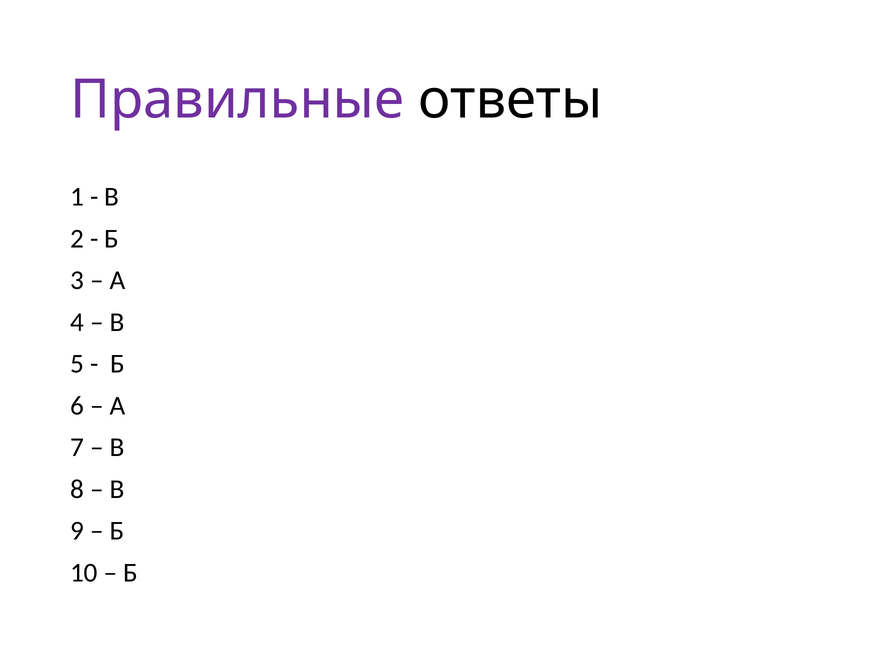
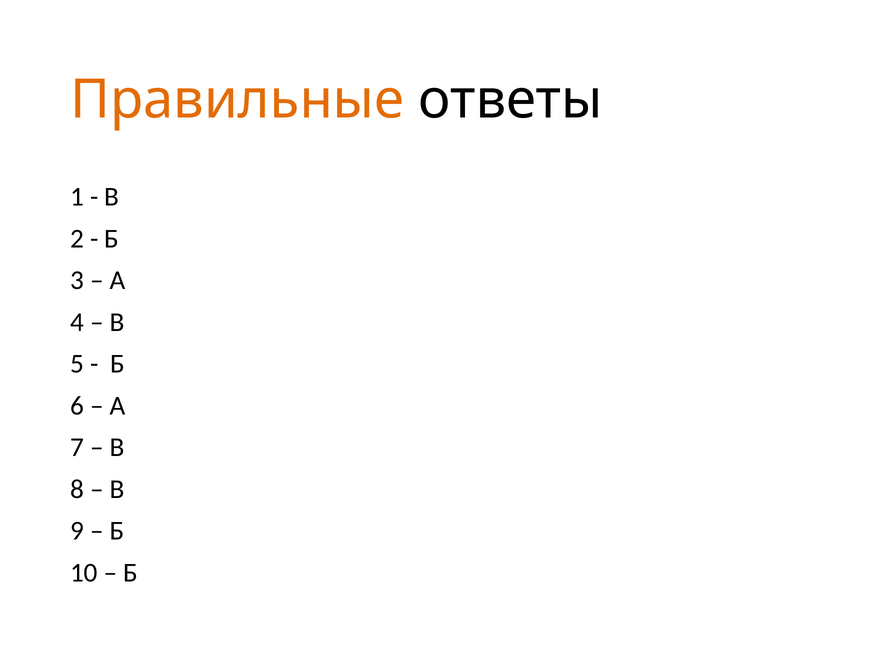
Правильные colour: purple -> orange (237, 100)
